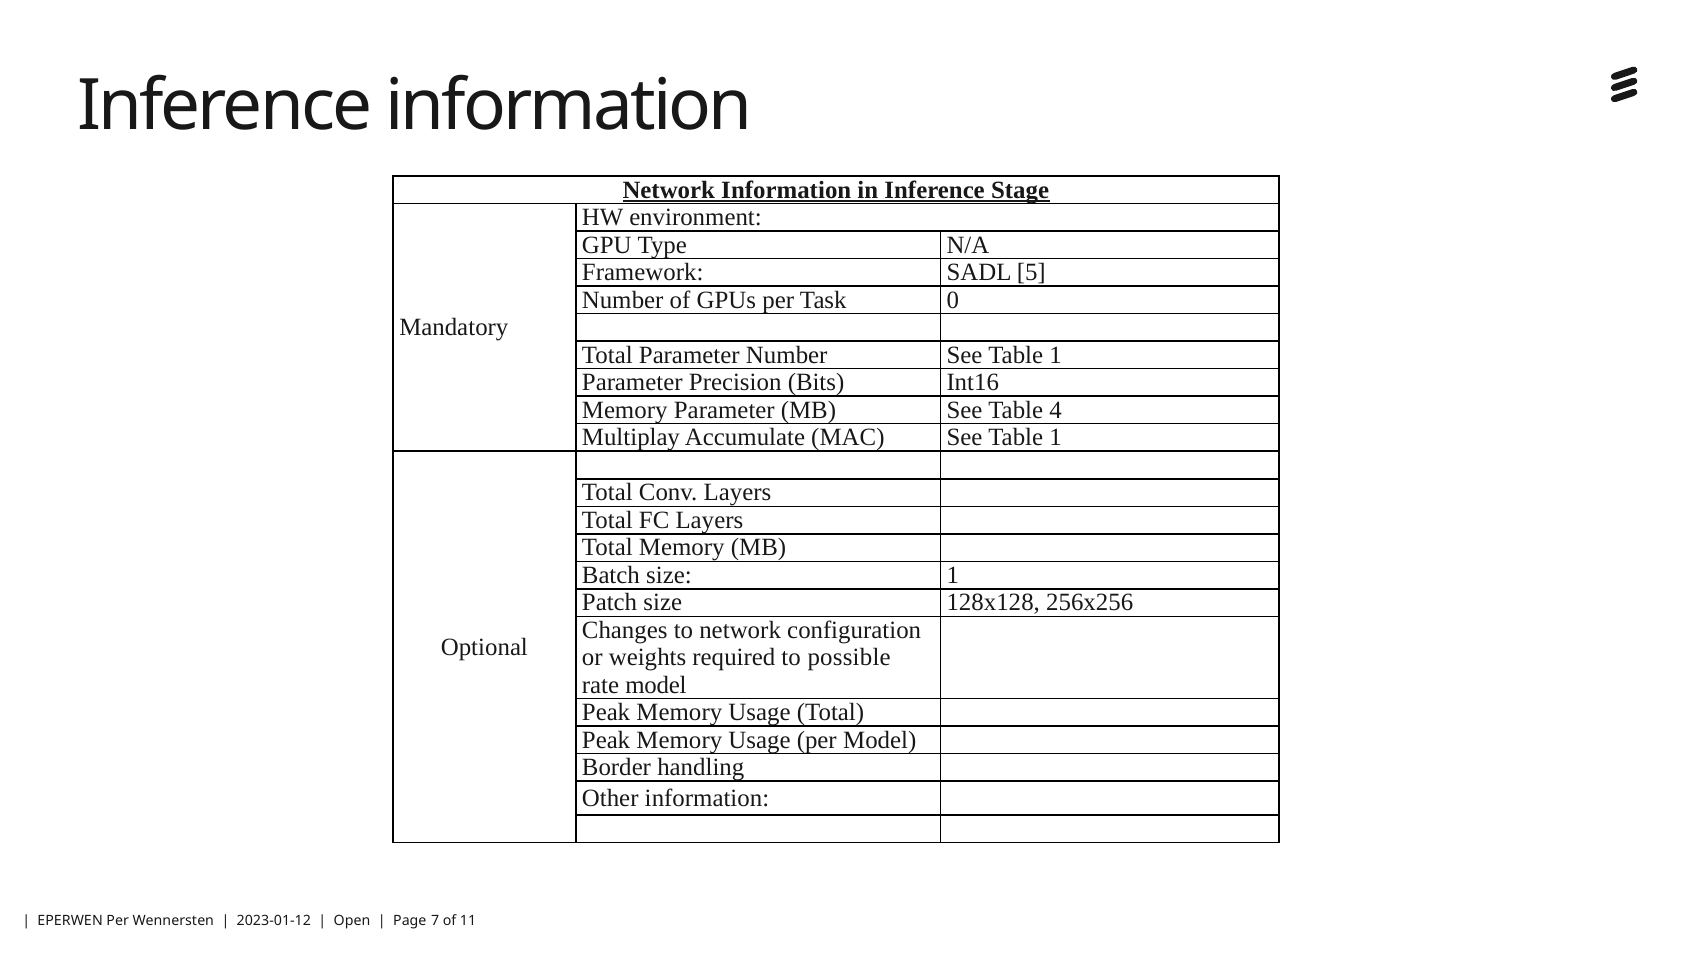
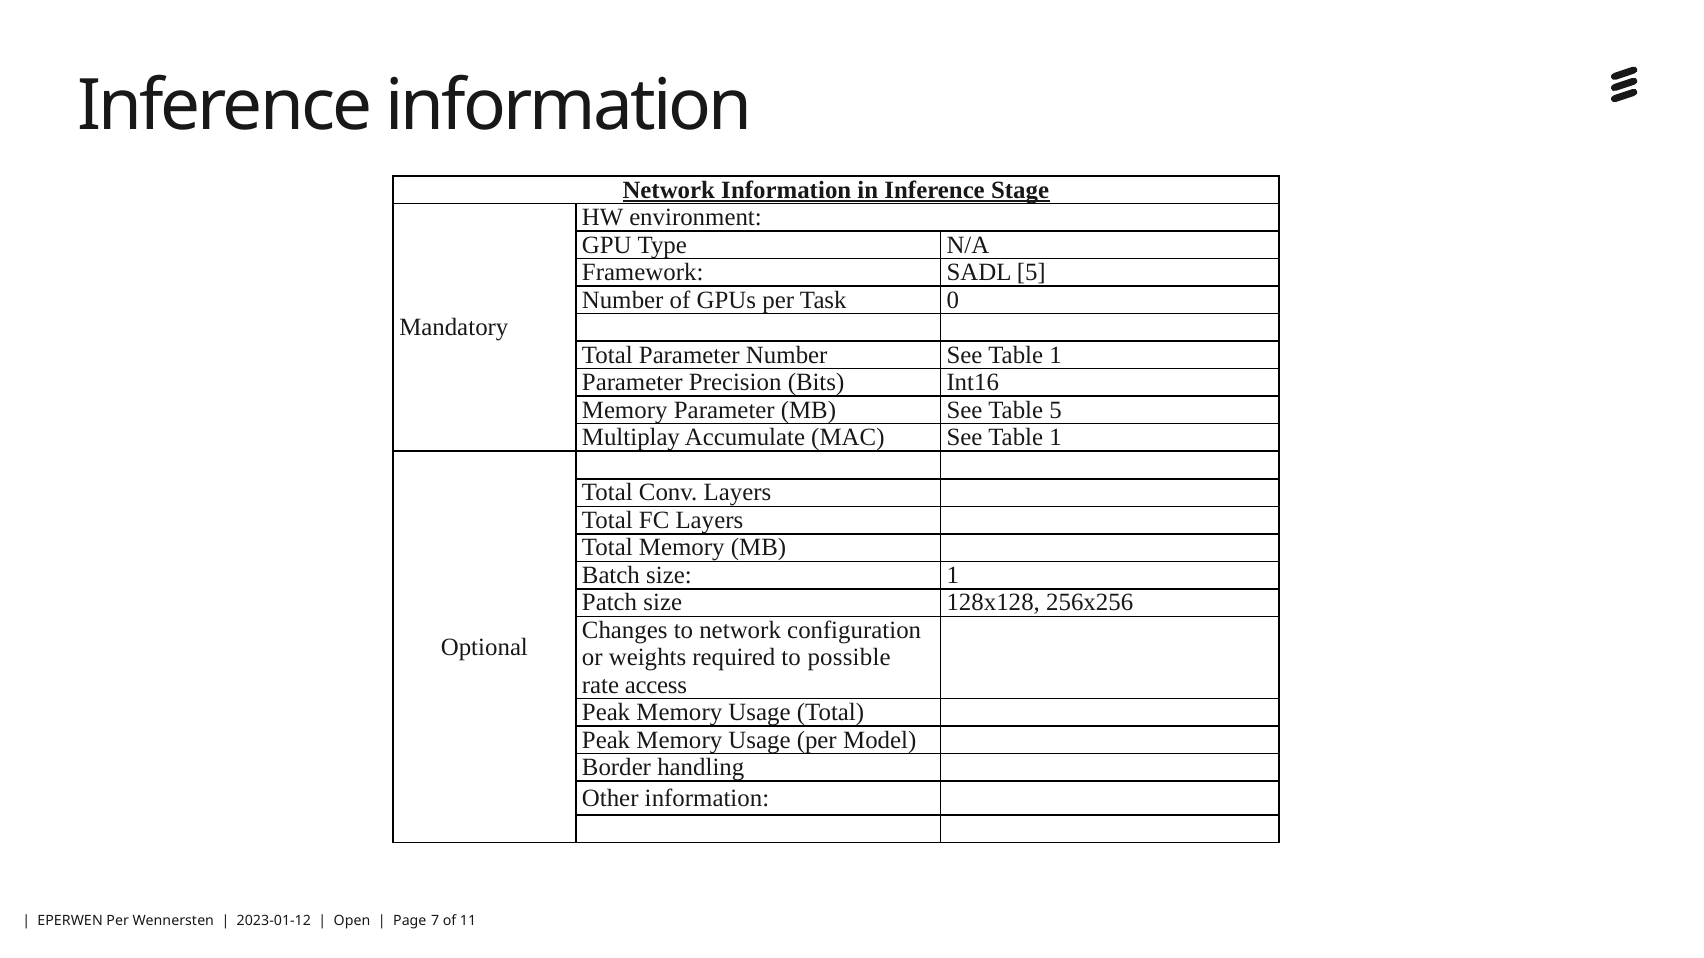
Table 4: 4 -> 5 (1056, 410)
rate model: model -> access (656, 685)
